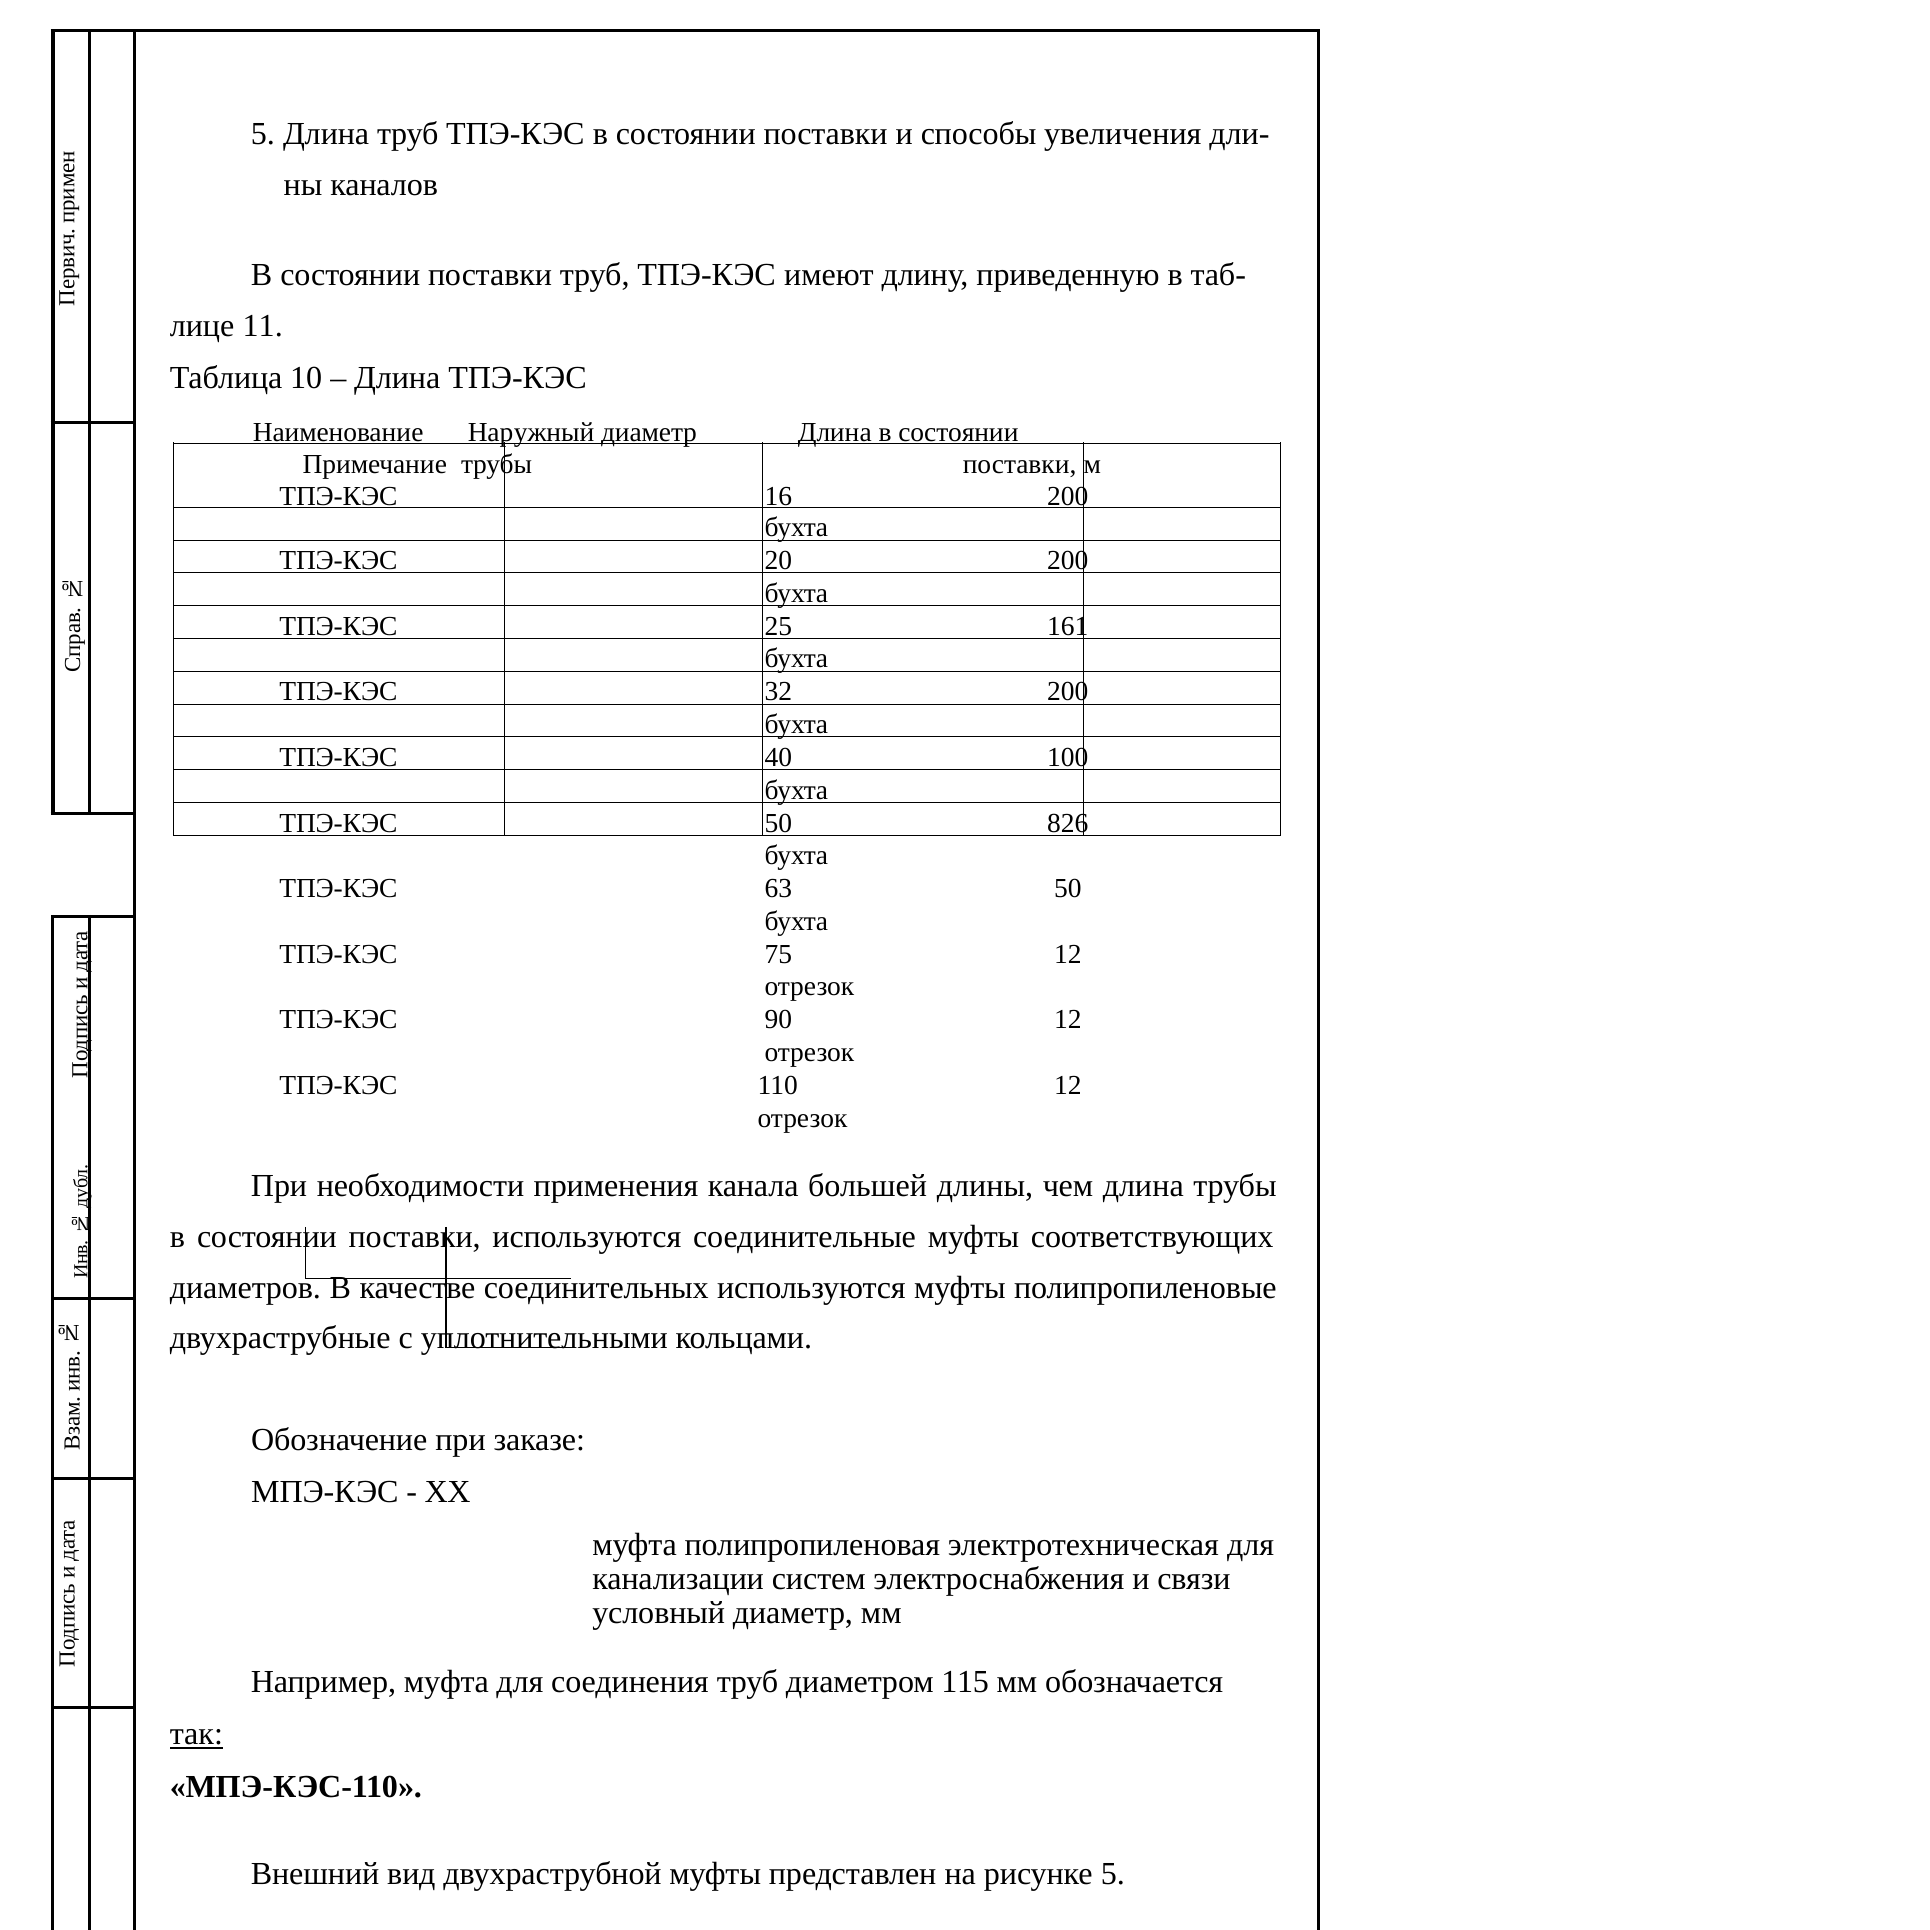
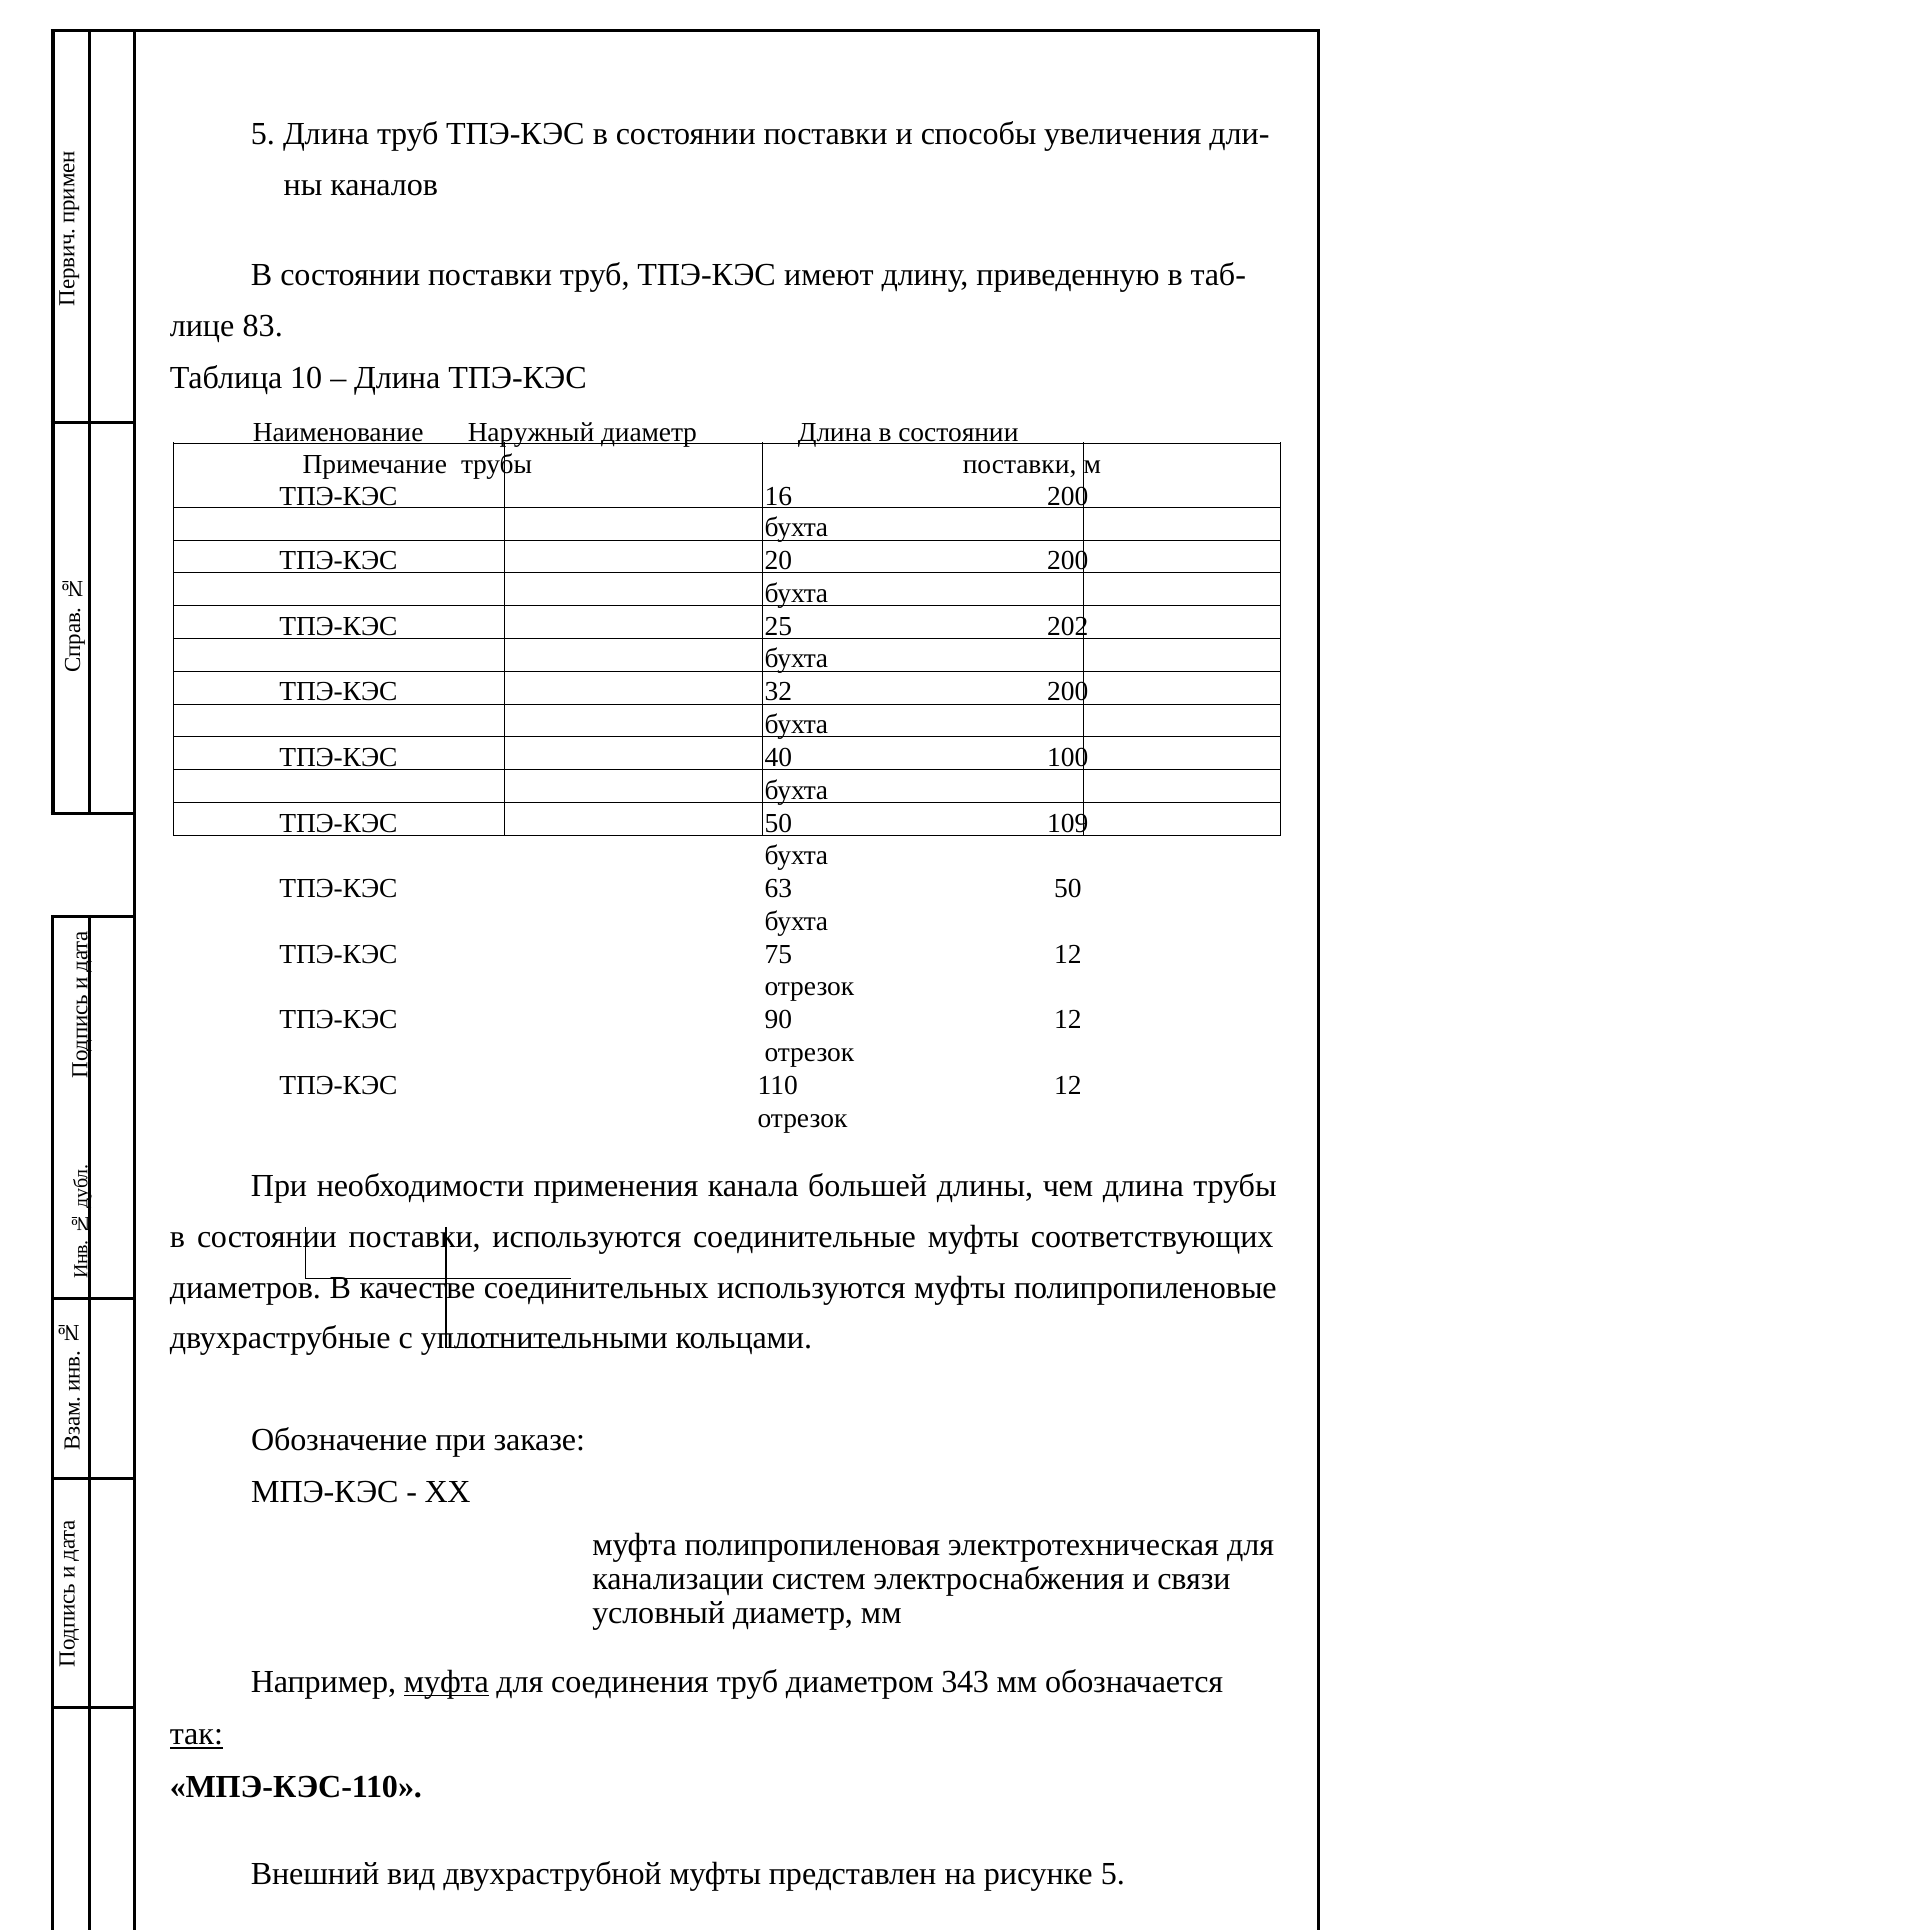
11: 11 -> 83 (263, 326)
161: 161 -> 202 (1068, 626)
826: 826 -> 109 (1068, 823)
муфта underline: none -> present (446, 1682)
115: 115 -> 343 (965, 1682)
